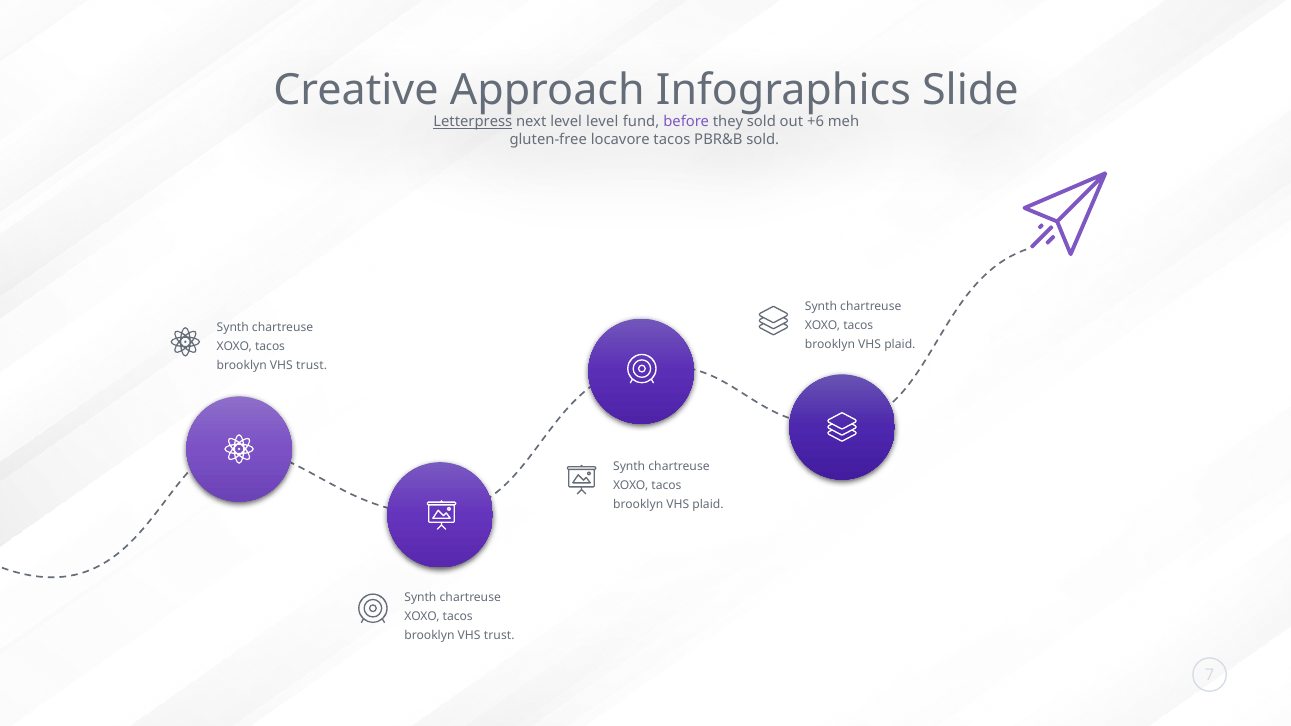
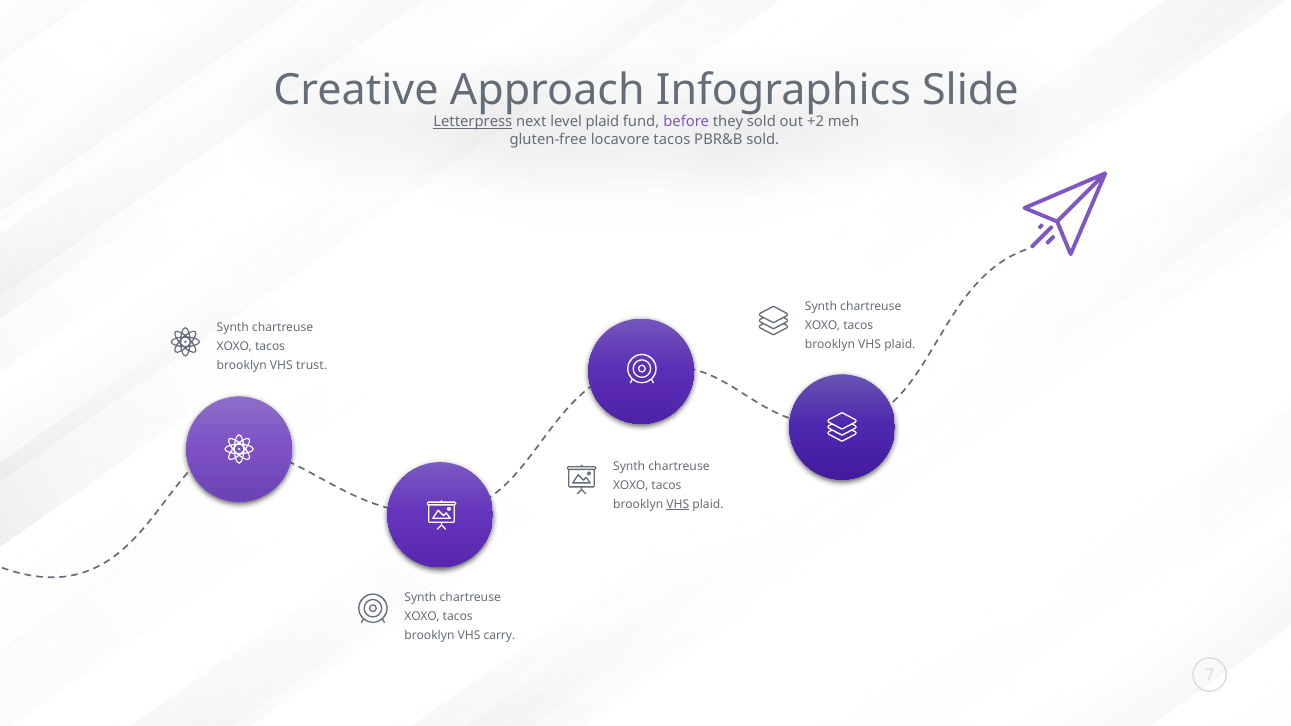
level level: level -> plaid (602, 122)
+6: +6 -> +2 (816, 122)
VHS underline: none -> present (678, 504)
trust: trust -> carry (499, 635)
